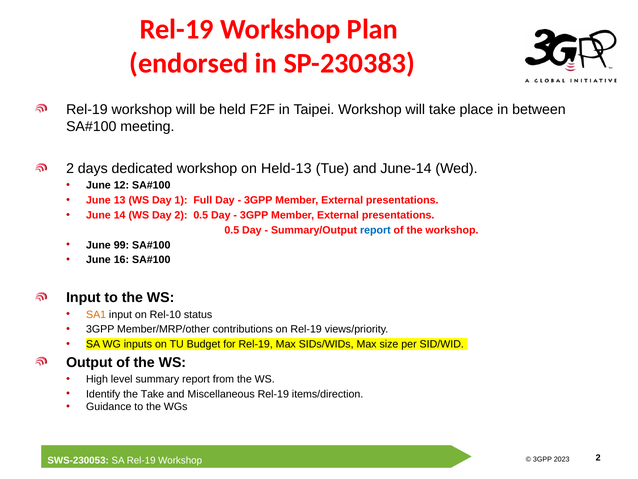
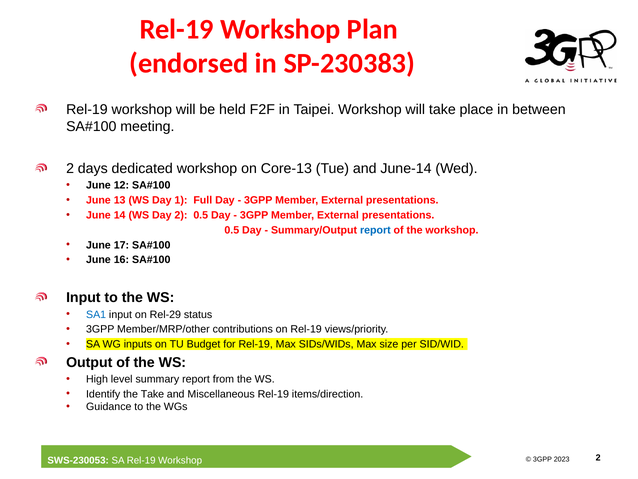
Held-13: Held-13 -> Core-13 (286, 168)
99: 99 -> 17 (121, 245)
SA1 colour: orange -> blue (96, 314)
Rel-10: Rel-10 -> Rel-29 (165, 314)
